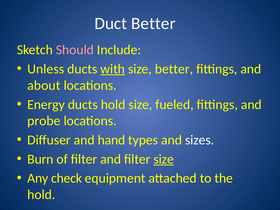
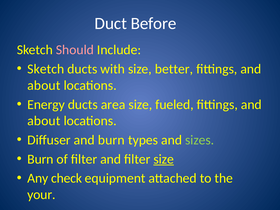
Duct Better: Better -> Before (154, 23)
Unless: Unless -> Sketch (46, 69)
with underline: present -> none (113, 69)
ducts hold: hold -> area (113, 105)
probe: probe -> about (44, 121)
and hand: hand -> burn (111, 140)
sizes colour: white -> light green (200, 140)
hold: hold -> your (41, 195)
